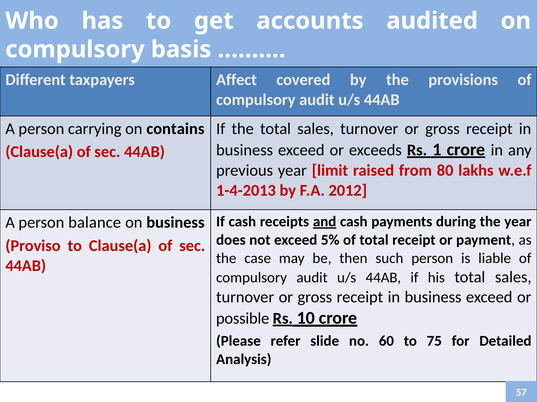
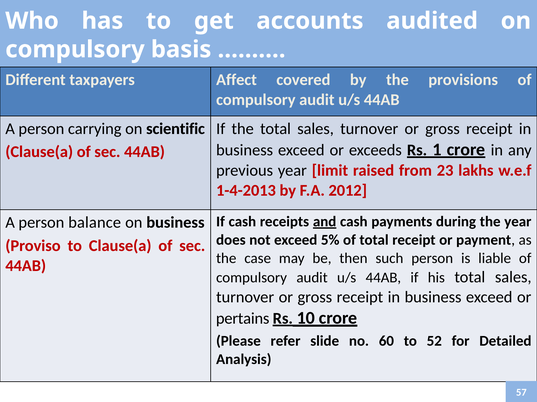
contains: contains -> scientific (176, 129)
80: 80 -> 23 (445, 171)
possible: possible -> pertains (243, 319)
75: 75 -> 52 (434, 342)
